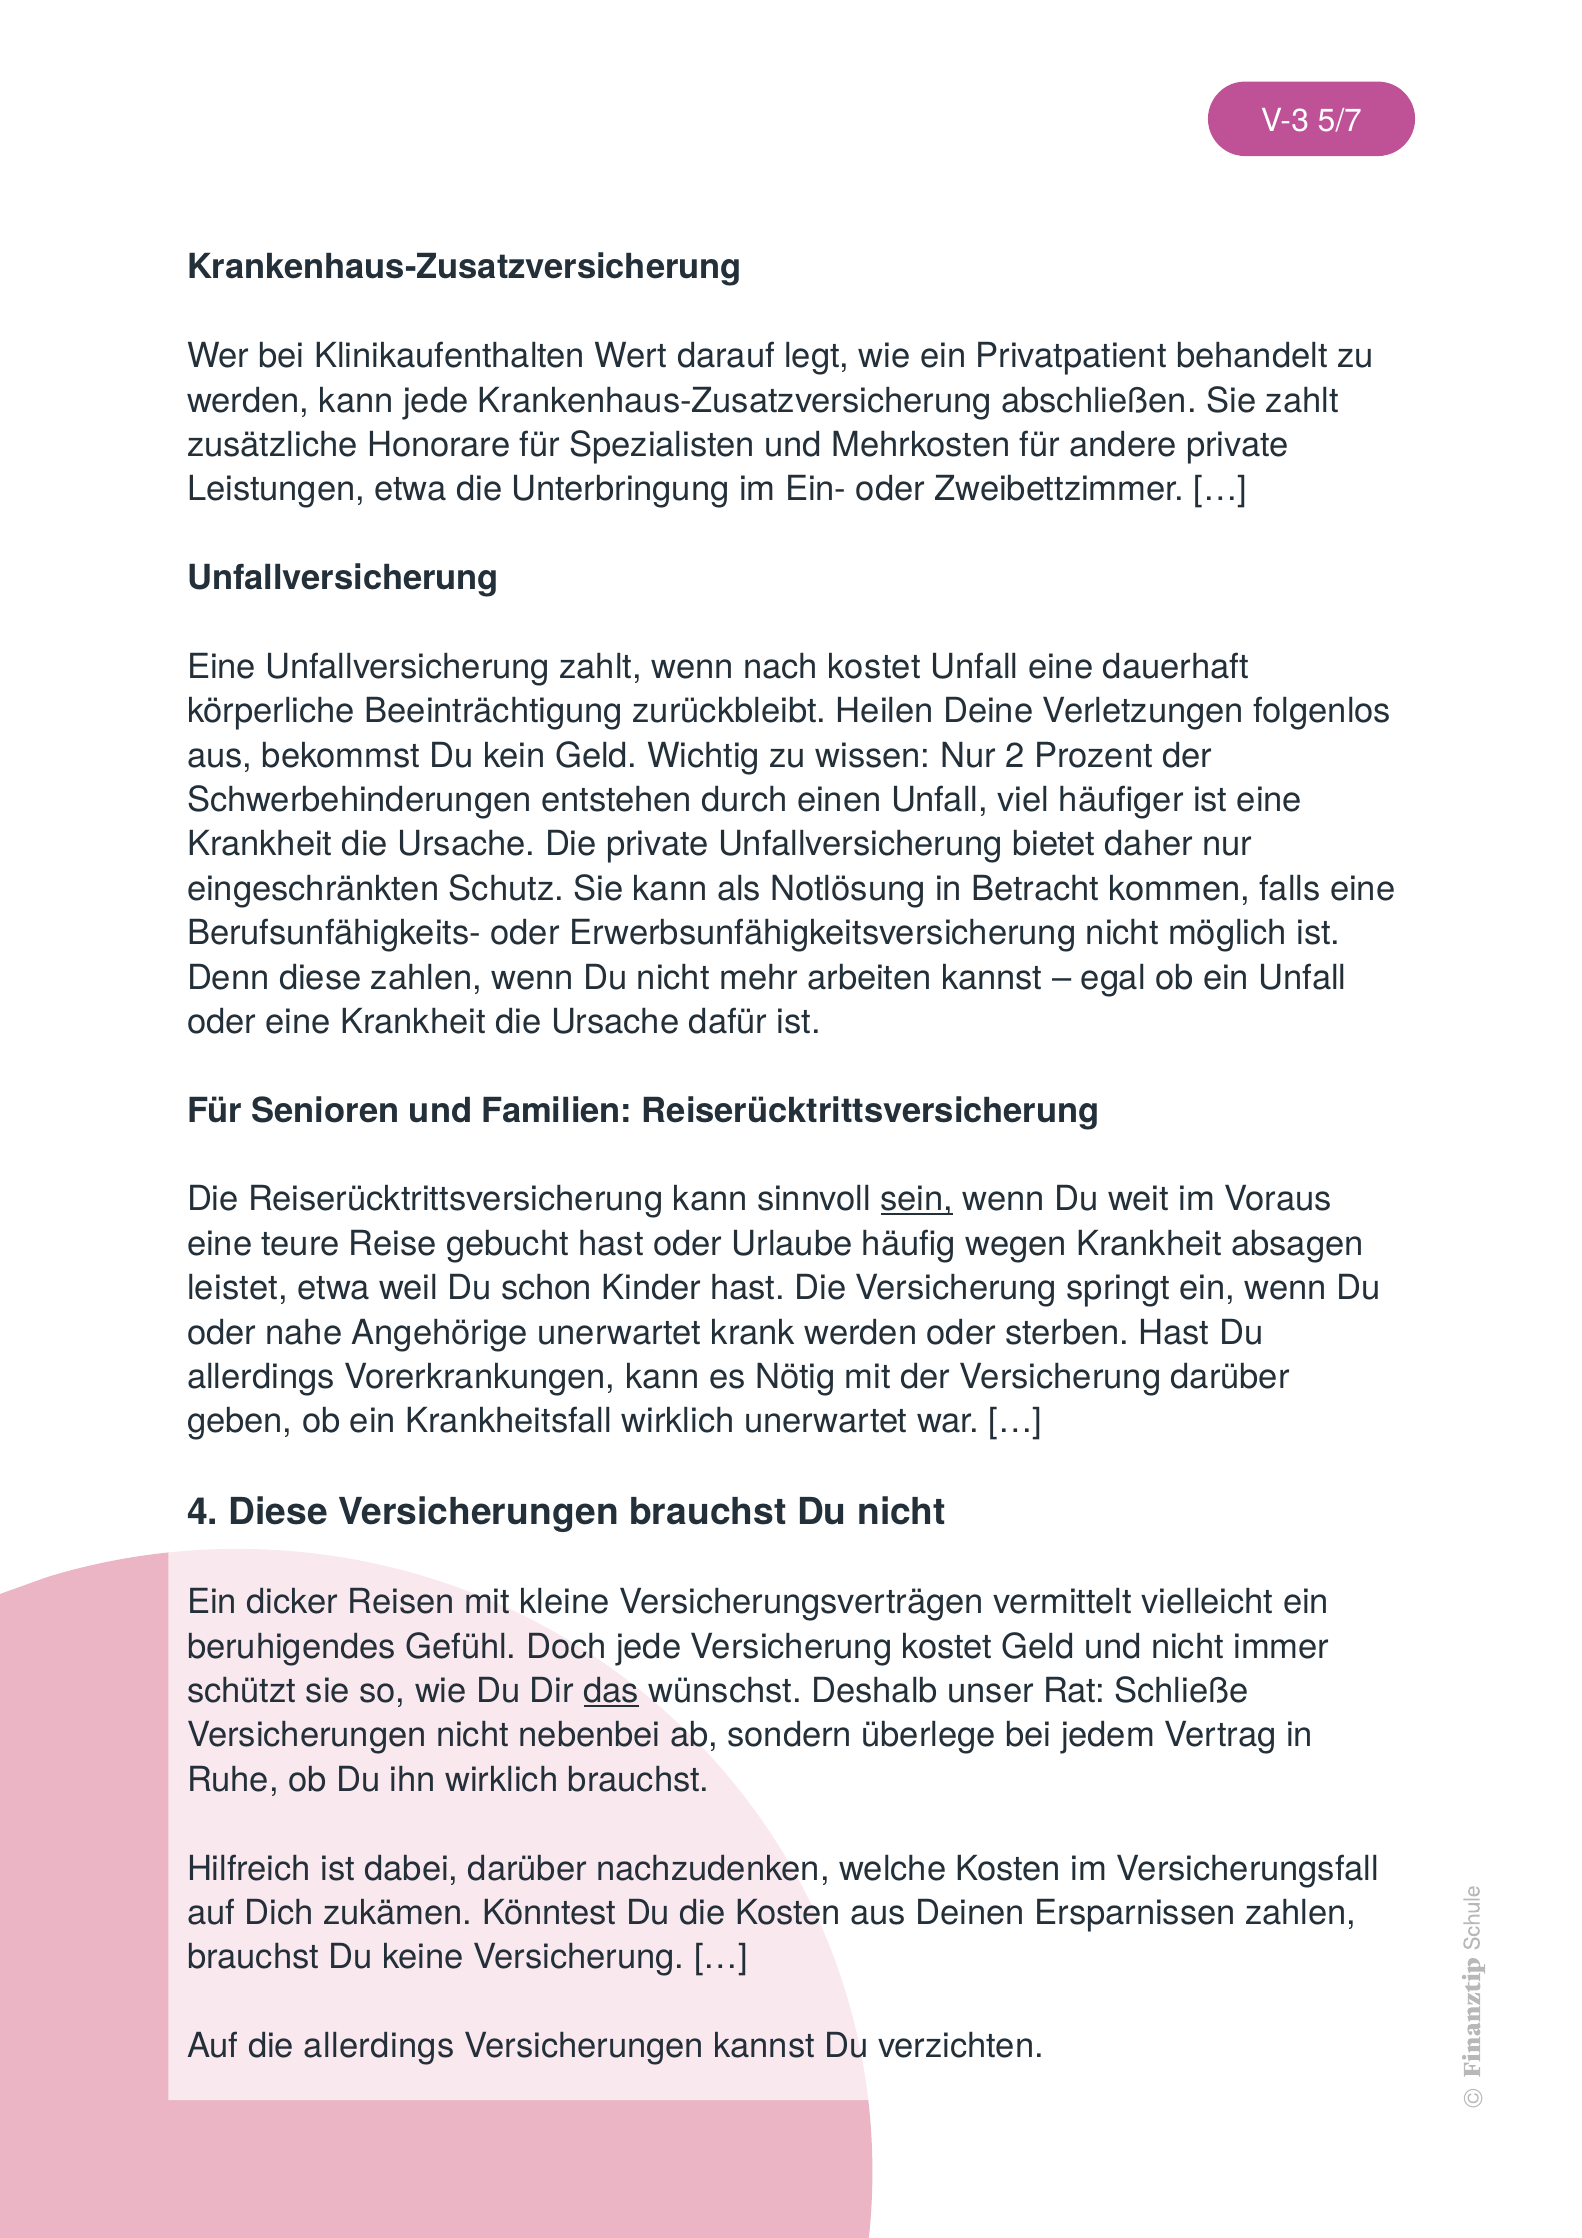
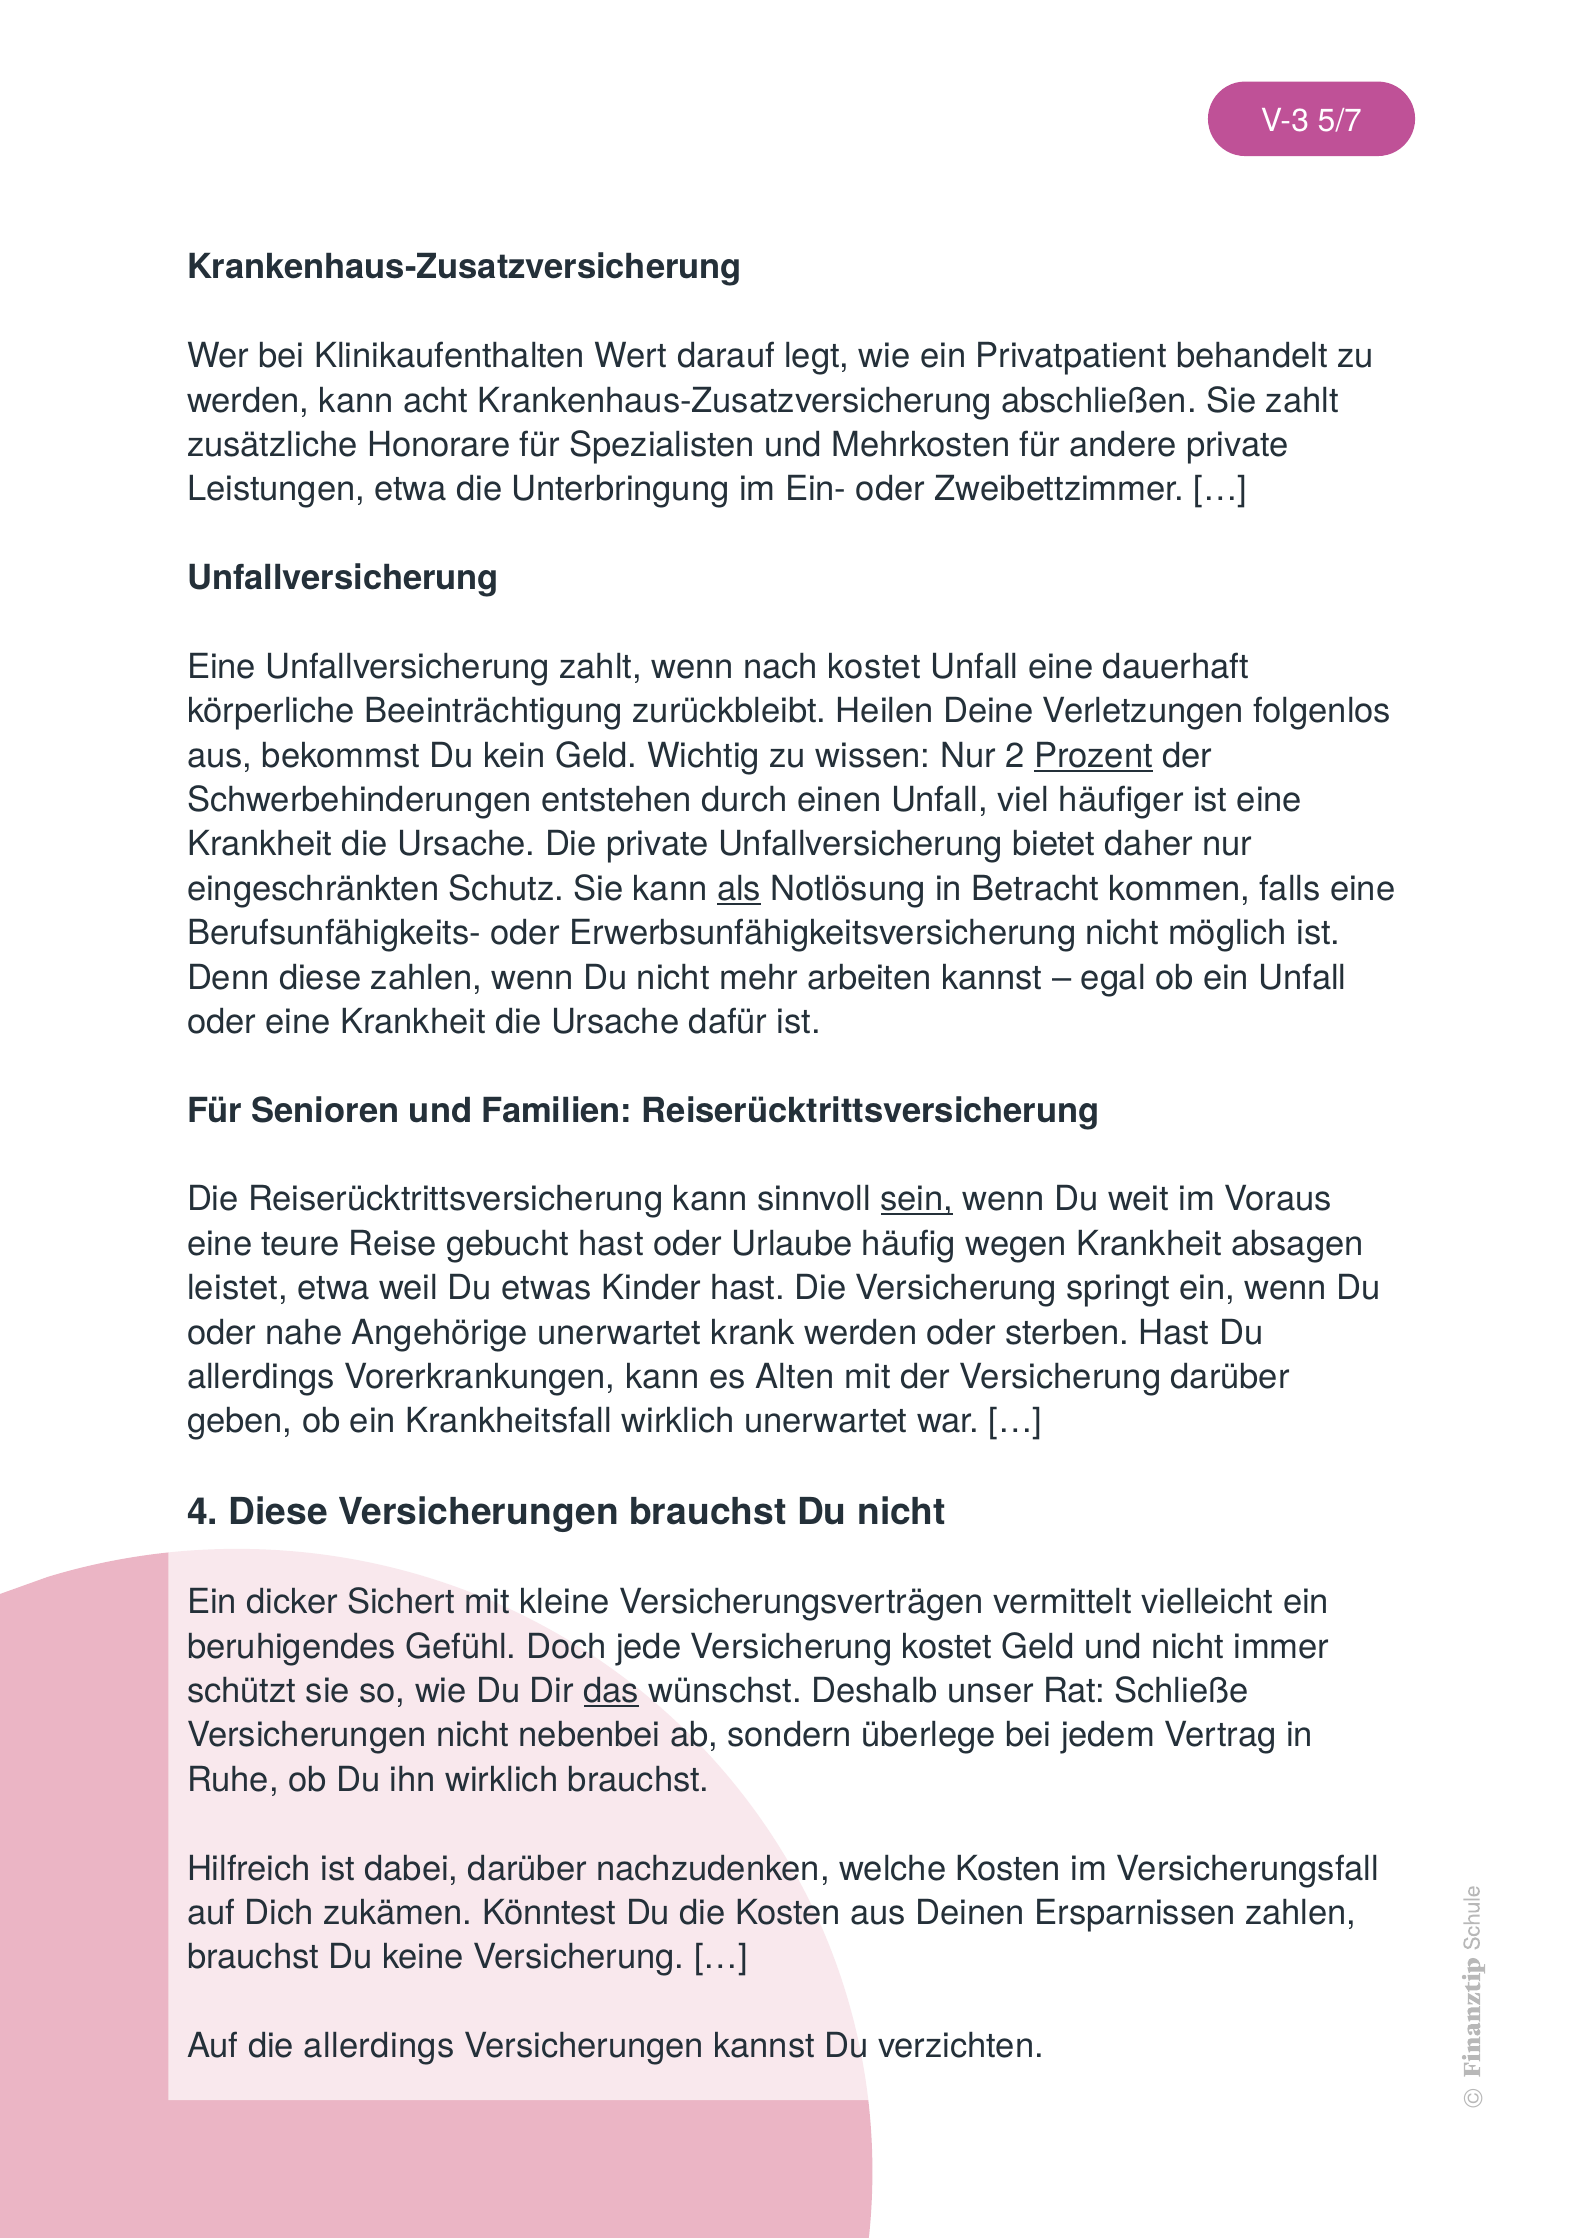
kann jede: jede -> acht (436, 401)
Prozent underline: none -> present (1093, 756)
als underline: none -> present (739, 889)
schon: schon -> etwas (547, 1288)
Nötig: Nötig -> Alten (795, 1377)
Reisen: Reisen -> Sichert (401, 1602)
